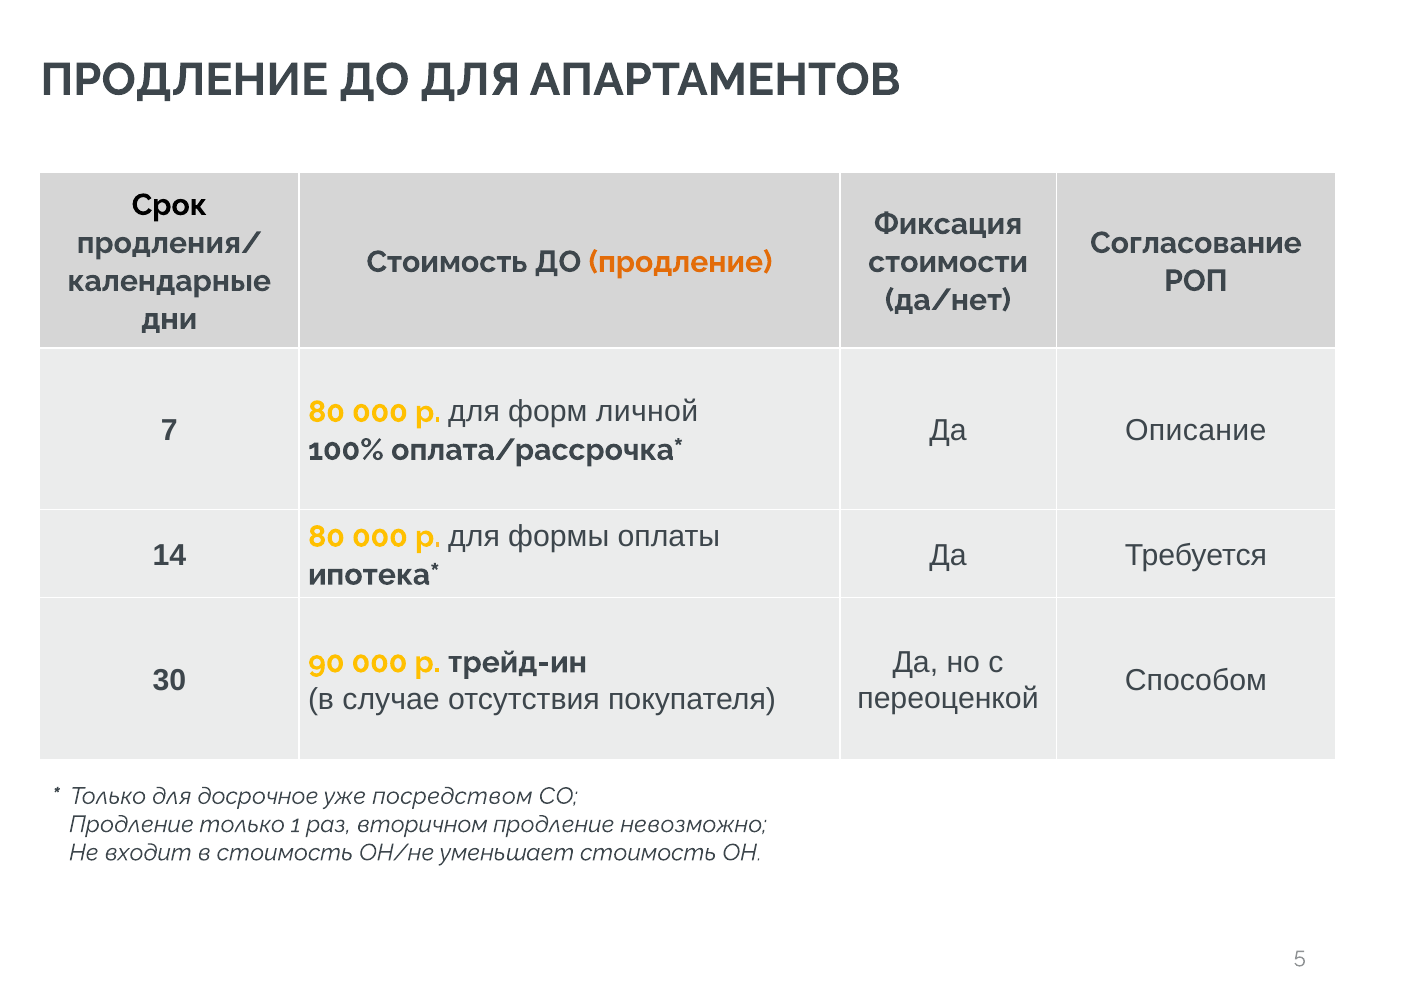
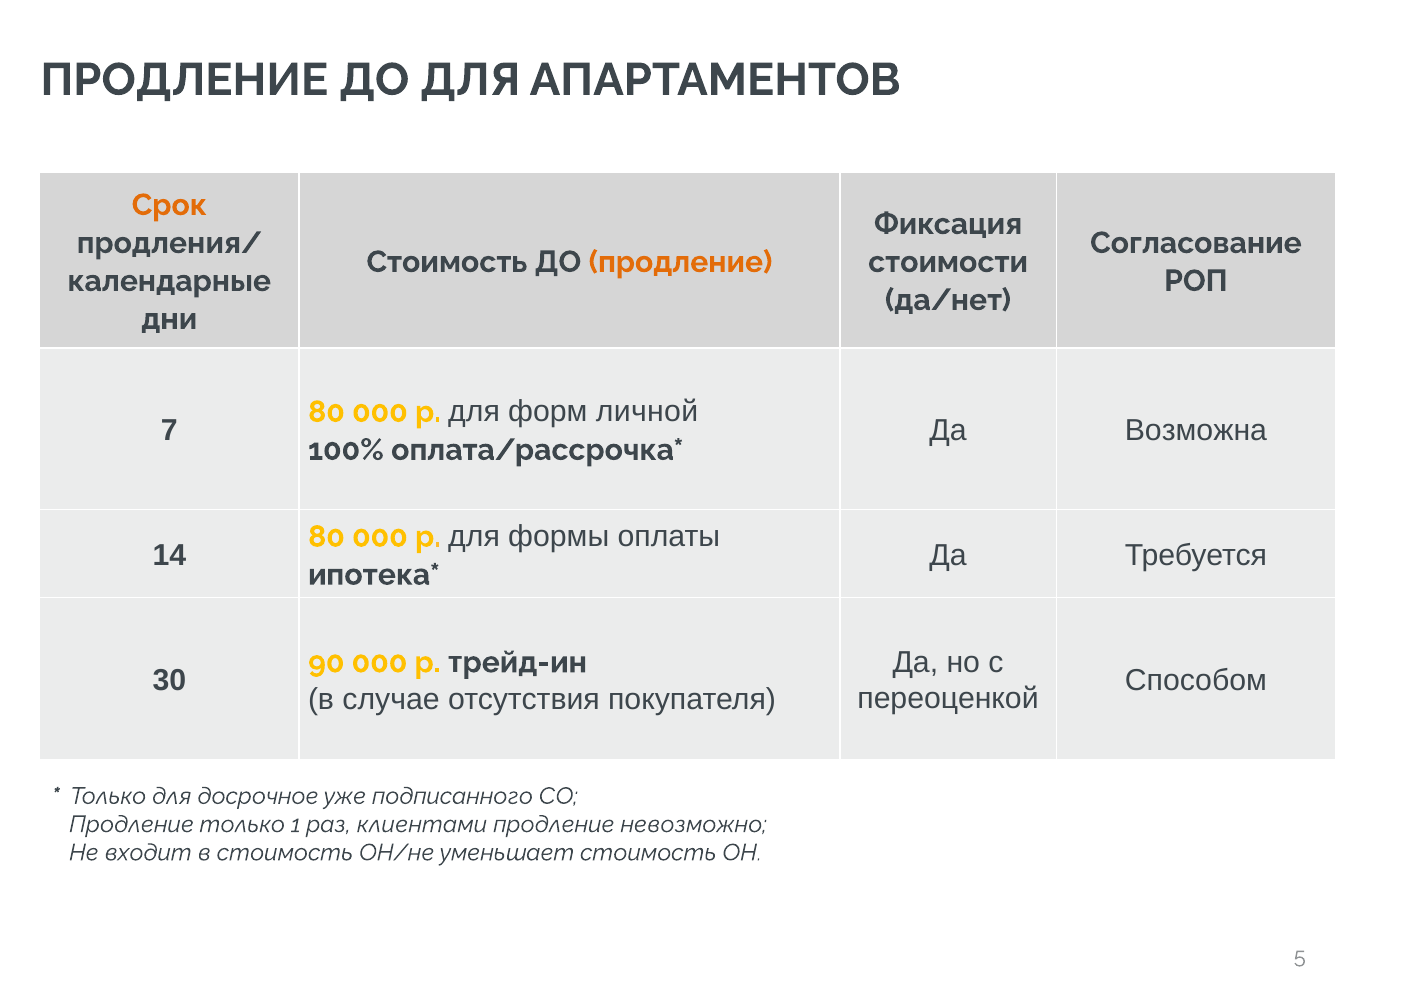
Срок colour: black -> orange (169, 205)
Описание: Описание -> Возможна (1196, 430)
посредством: посредством -> подписанного (452, 796)
вторичном: вторичном -> клиентами (422, 824)
